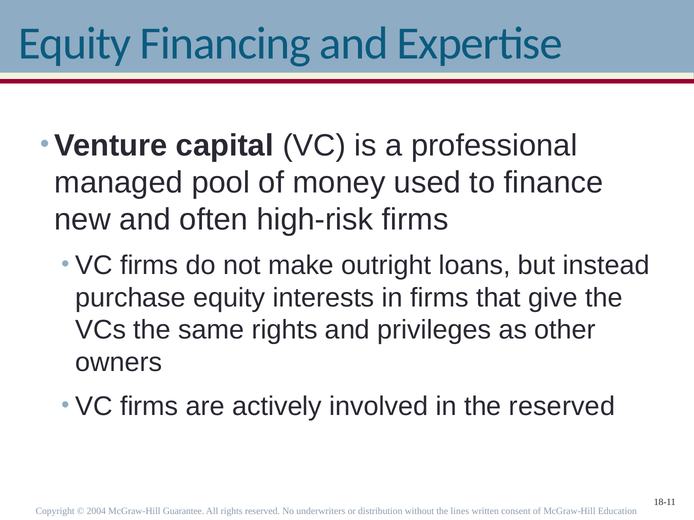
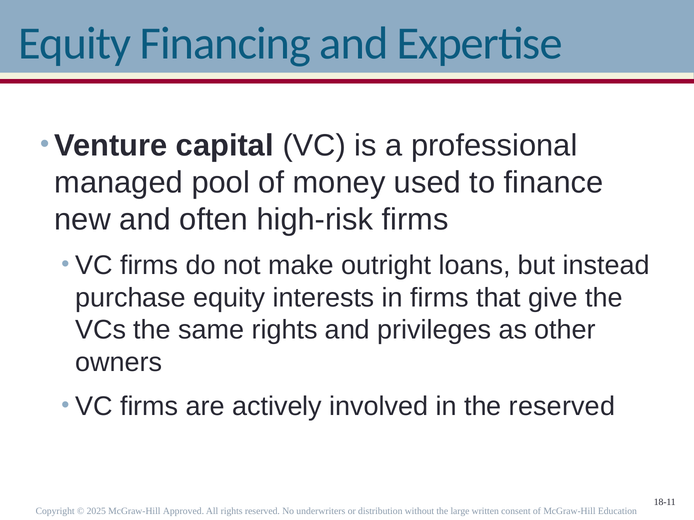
2004: 2004 -> 2025 (96, 512)
Guarantee: Guarantee -> Approved (183, 512)
lines: lines -> large (460, 512)
